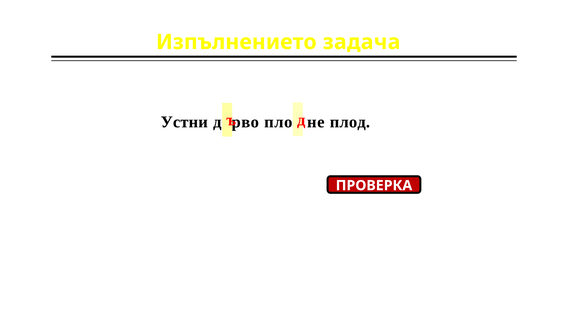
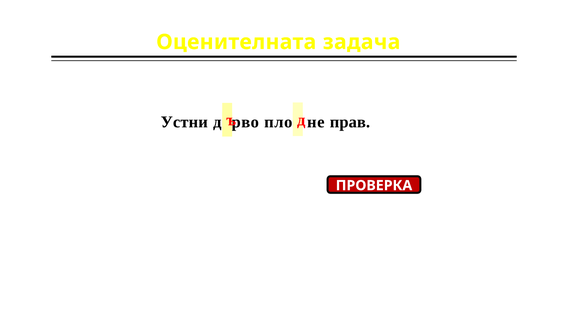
Изпълнението: Изпълнението -> Оценителната (236, 42)
плод: плод -> прав (350, 122)
